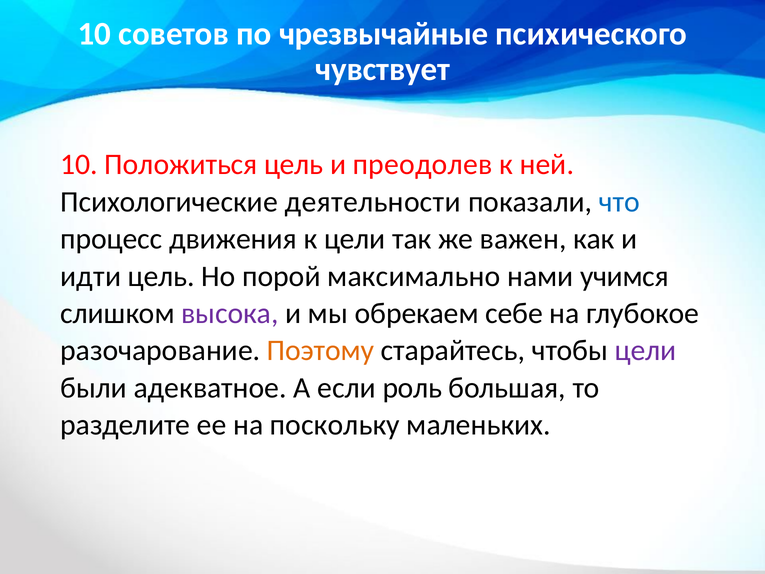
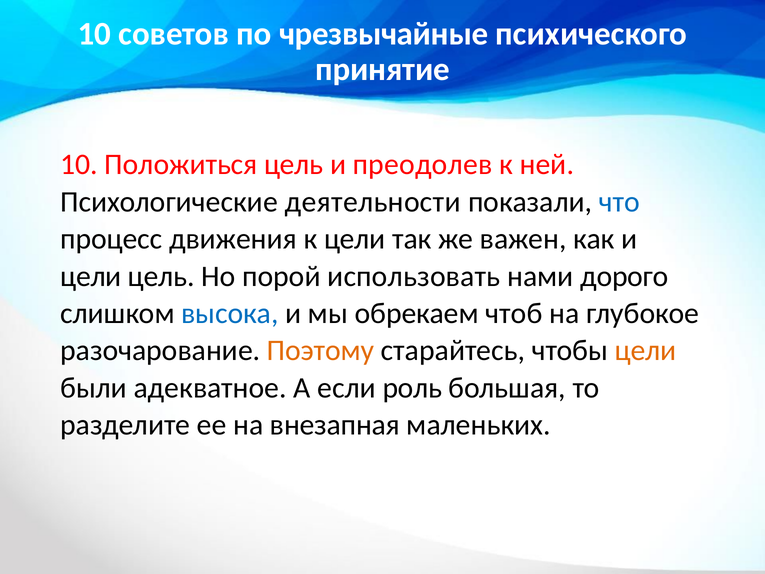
чувствует: чувствует -> принятие (383, 69)
идти: идти -> цели (91, 276)
максимально: максимально -> использовать (414, 276)
учимся: учимся -> дорого (624, 276)
высока colour: purple -> blue (230, 313)
себе: себе -> чтоб (514, 313)
цели colour: purple -> orange (646, 350)
поскольку: поскольку -> внезапная (335, 425)
